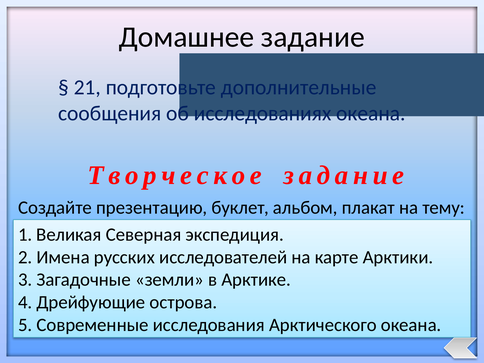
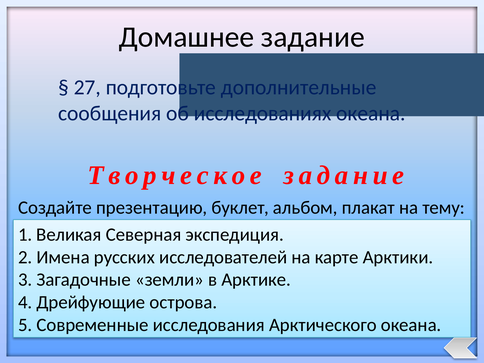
21: 21 -> 27 (87, 87)
